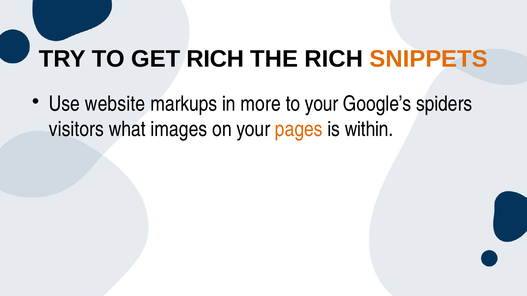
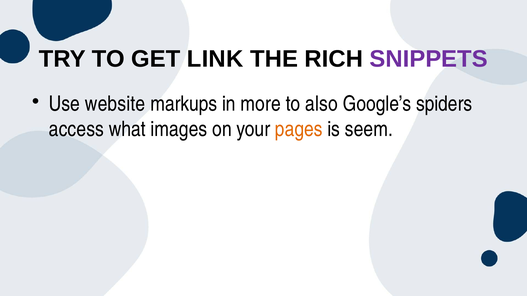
GET RICH: RICH -> LINK (215, 59)
SNIPPETS colour: orange -> purple (429, 59)
to your: your -> also (321, 104)
visitors: visitors -> access (76, 129)
within: within -> seem (369, 129)
